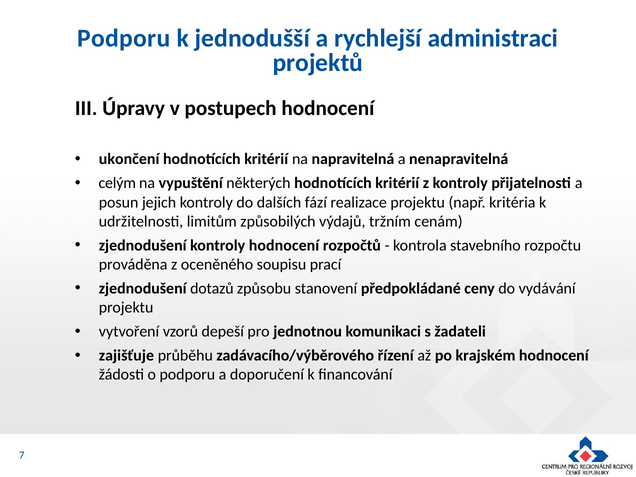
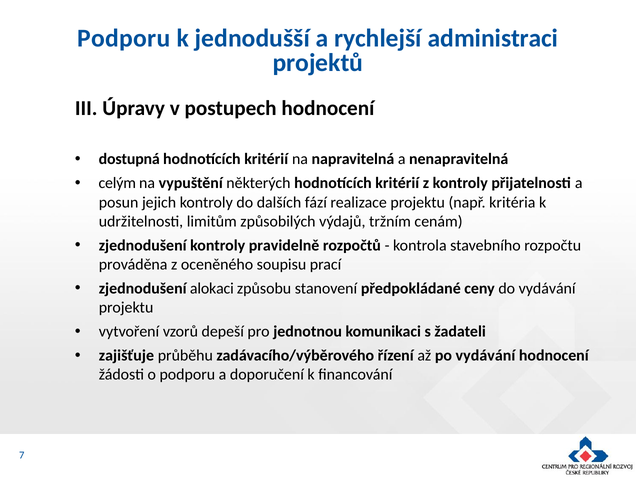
ukončení: ukončení -> dostupná (129, 159)
kontroly hodnocení: hodnocení -> pravidelně (284, 245)
dotazů: dotazů -> alokaci (212, 289)
po krajském: krajském -> vydávání (485, 356)
